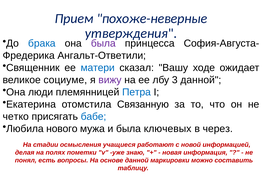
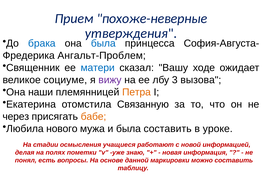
была colour: purple -> blue (103, 43)
Ангальт-Ответили: Ангальт-Ответили -> Ангальт-Проблем (102, 56)
3 данной: данной -> вызова (201, 80)
люди: люди -> наши (41, 92)
Петра colour: blue -> orange (136, 92)
четко: четко -> через (16, 117)
бабе colour: blue -> orange (94, 117)
была ключевых: ключевых -> составить (168, 129)
через: через -> уроке (218, 129)
